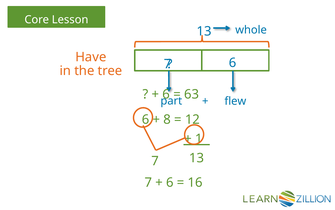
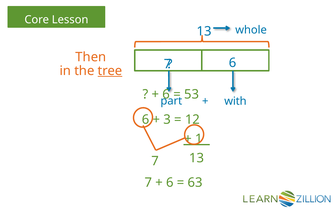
Have: Have -> Then (91, 57)
tree underline: none -> present (110, 71)
63: 63 -> 53 (192, 94)
flew: flew -> with (235, 101)
8: 8 -> 3 (167, 119)
16: 16 -> 63 (195, 182)
